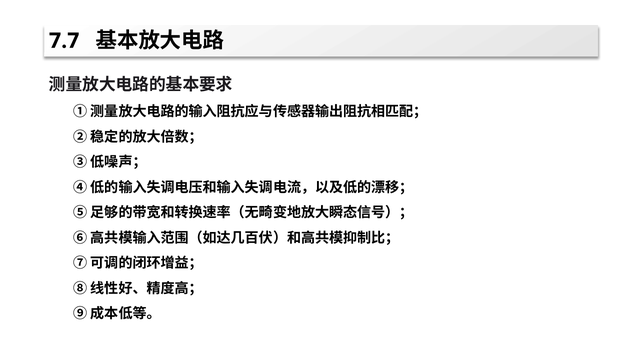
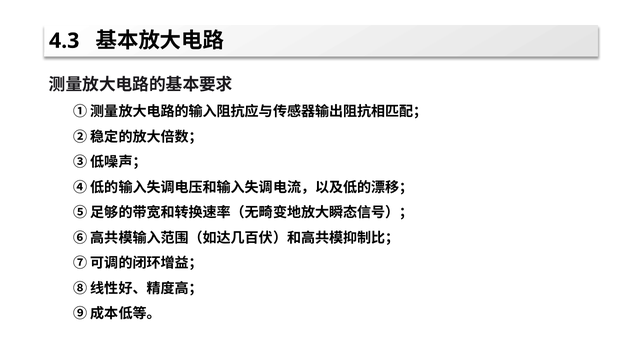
7.7: 7.7 -> 4.3 (64, 41)
